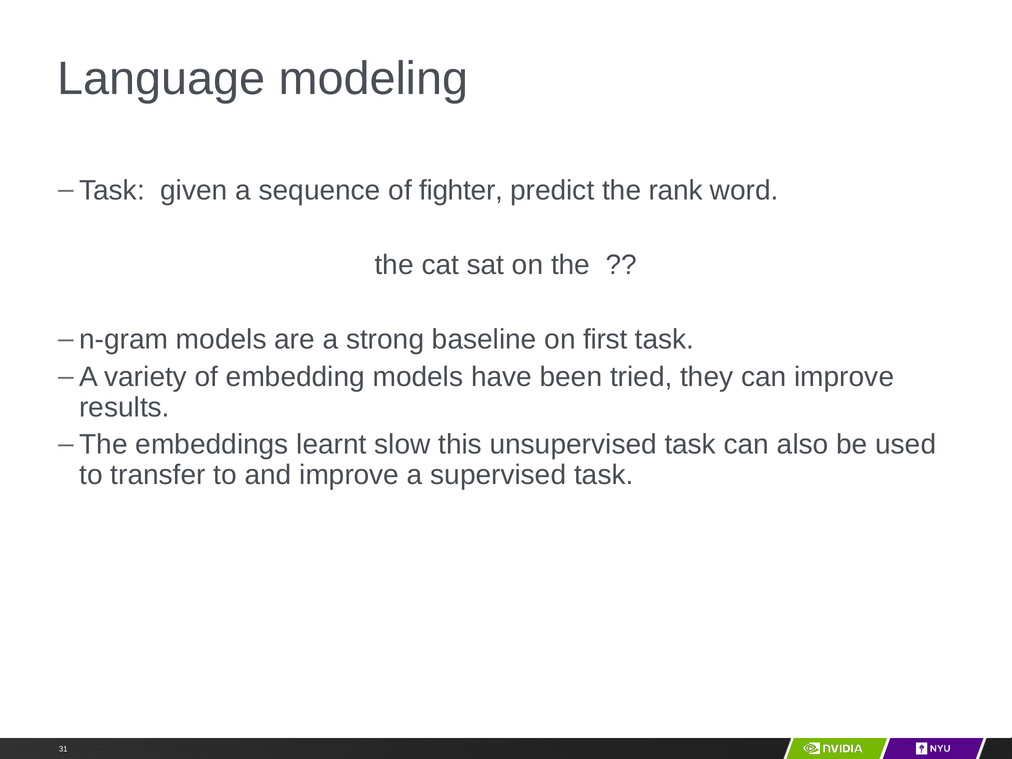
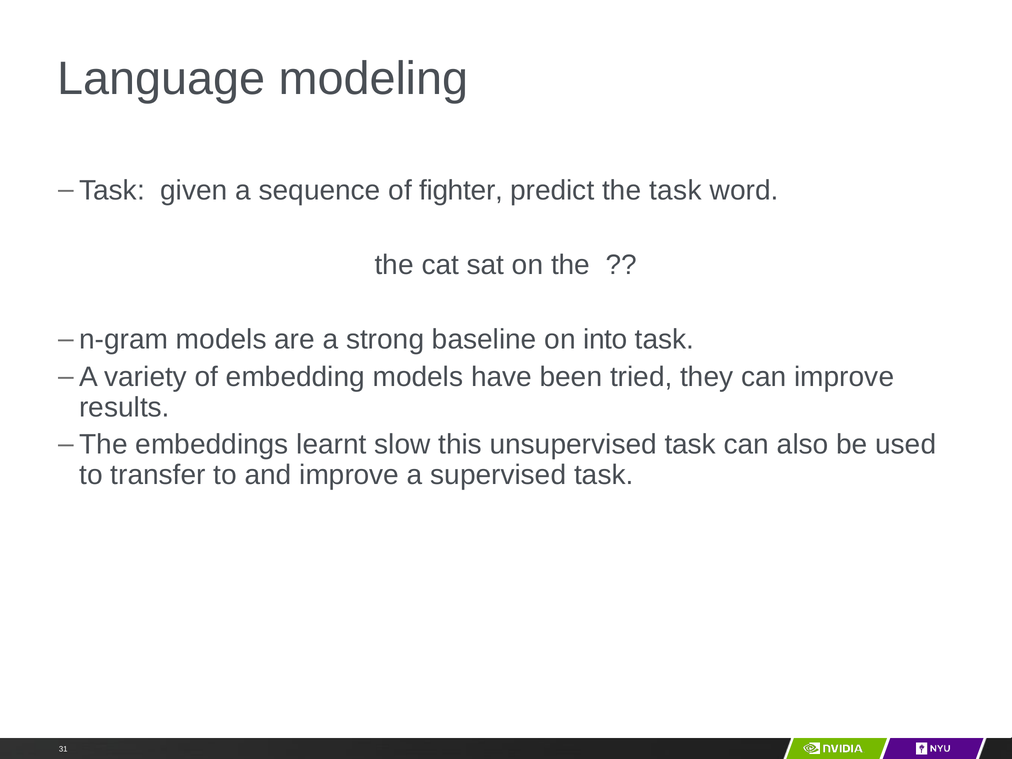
the rank: rank -> task (675, 190)
first: first -> into (605, 340)
